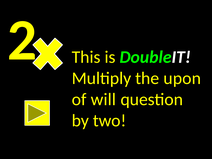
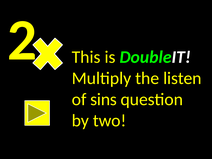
upon: upon -> listen (182, 78)
will: will -> sins (104, 99)
